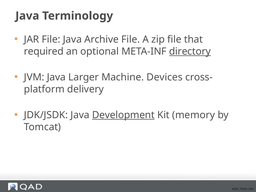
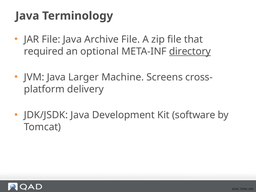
Devices: Devices -> Screens (165, 77)
Development underline: present -> none (123, 115)
memory: memory -> software (194, 115)
